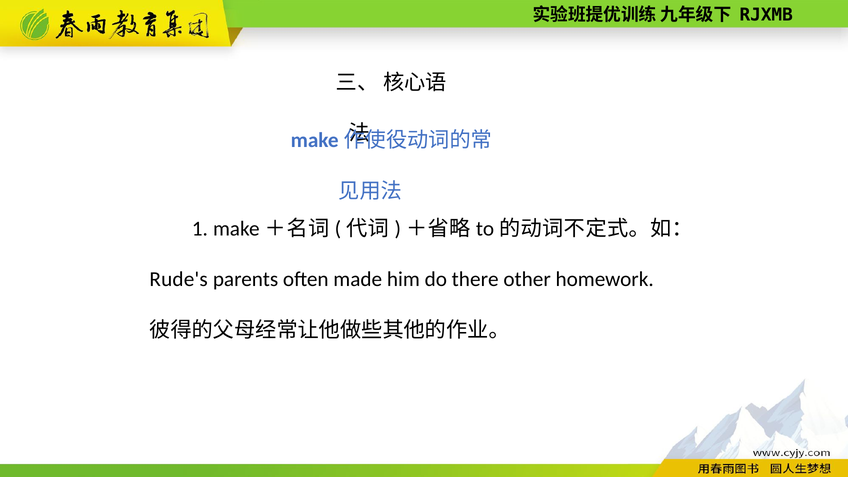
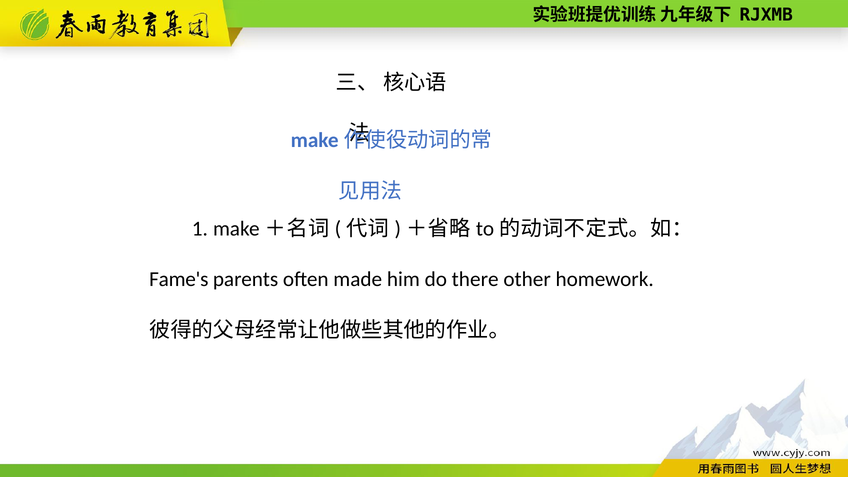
Rude's: Rude's -> Fame's (179, 279)
